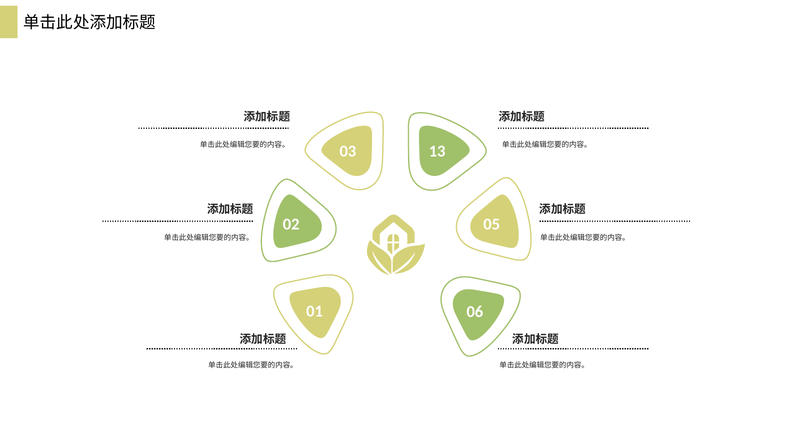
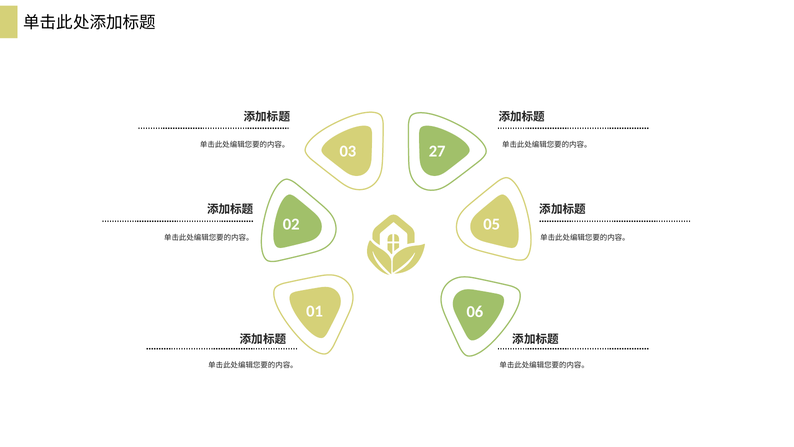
13: 13 -> 27 (437, 151)
